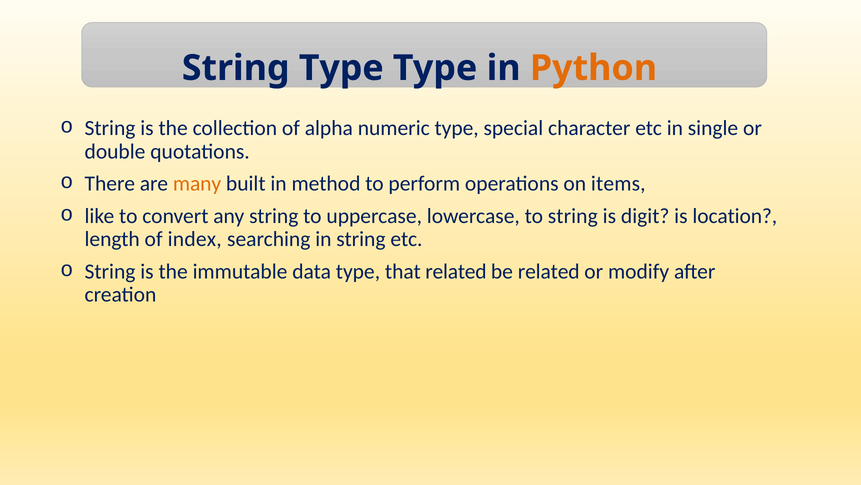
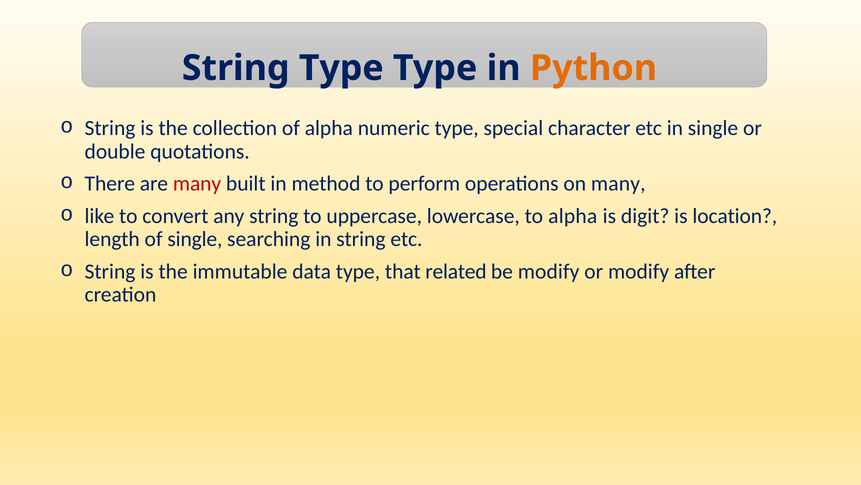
many colour: orange -> red (197, 183)
on items: items -> many (618, 183)
to string: string -> alpha (573, 216)
of index: index -> single (195, 239)
be related: related -> modify (549, 271)
